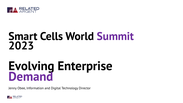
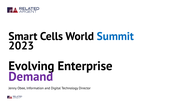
Summit colour: purple -> blue (115, 36)
